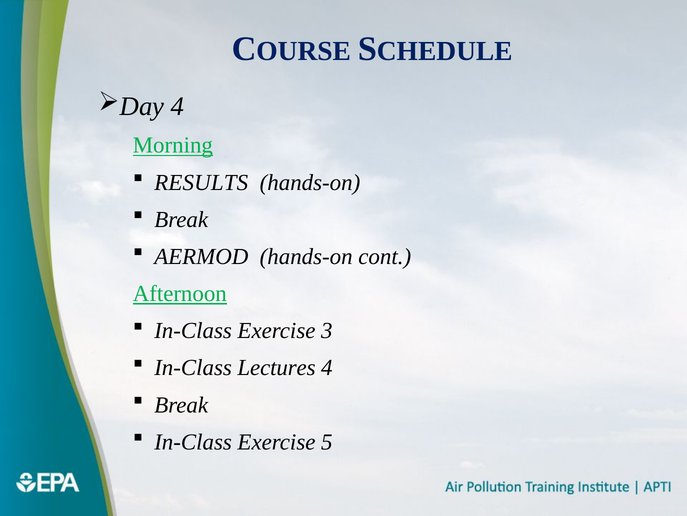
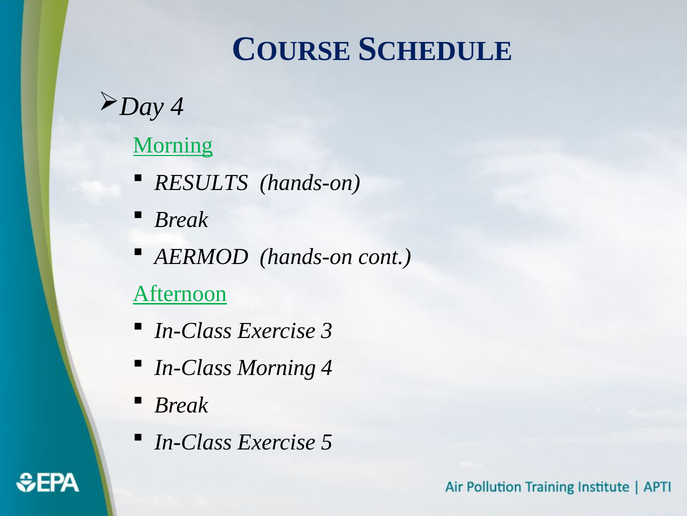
In-Class Lectures: Lectures -> Morning (277, 367)
